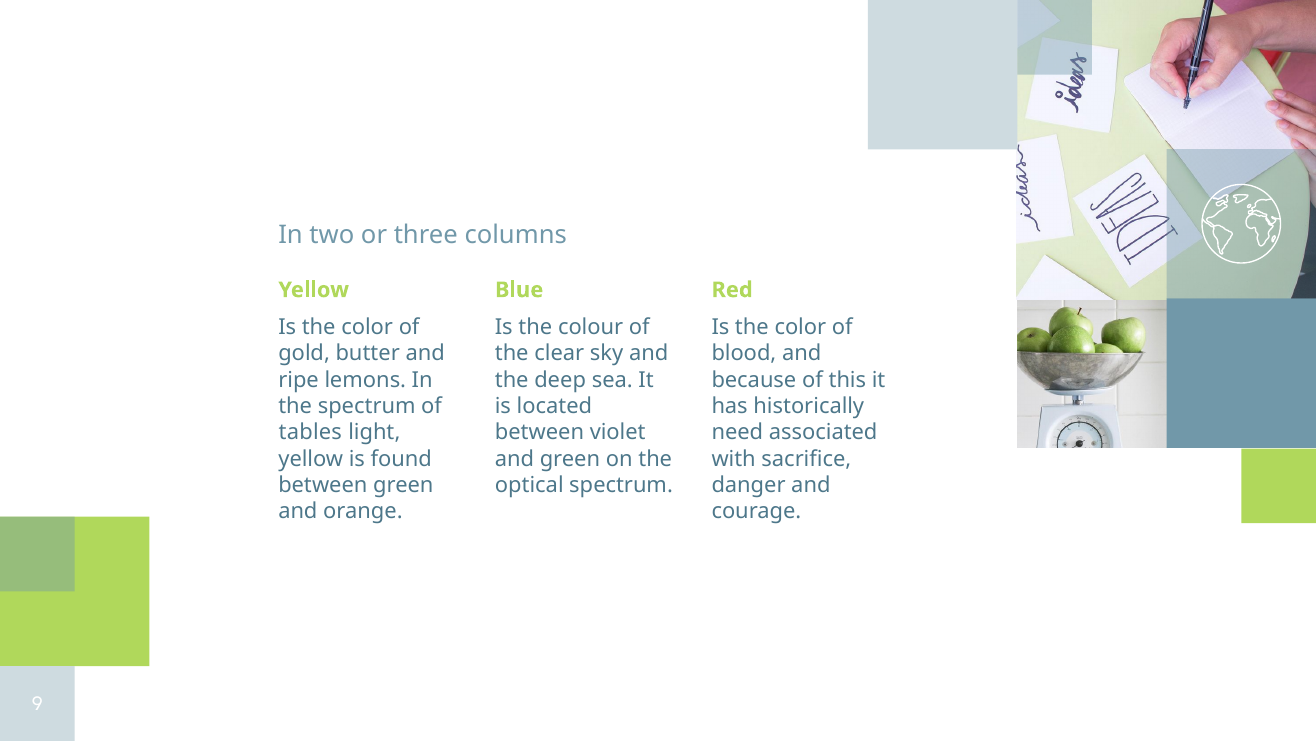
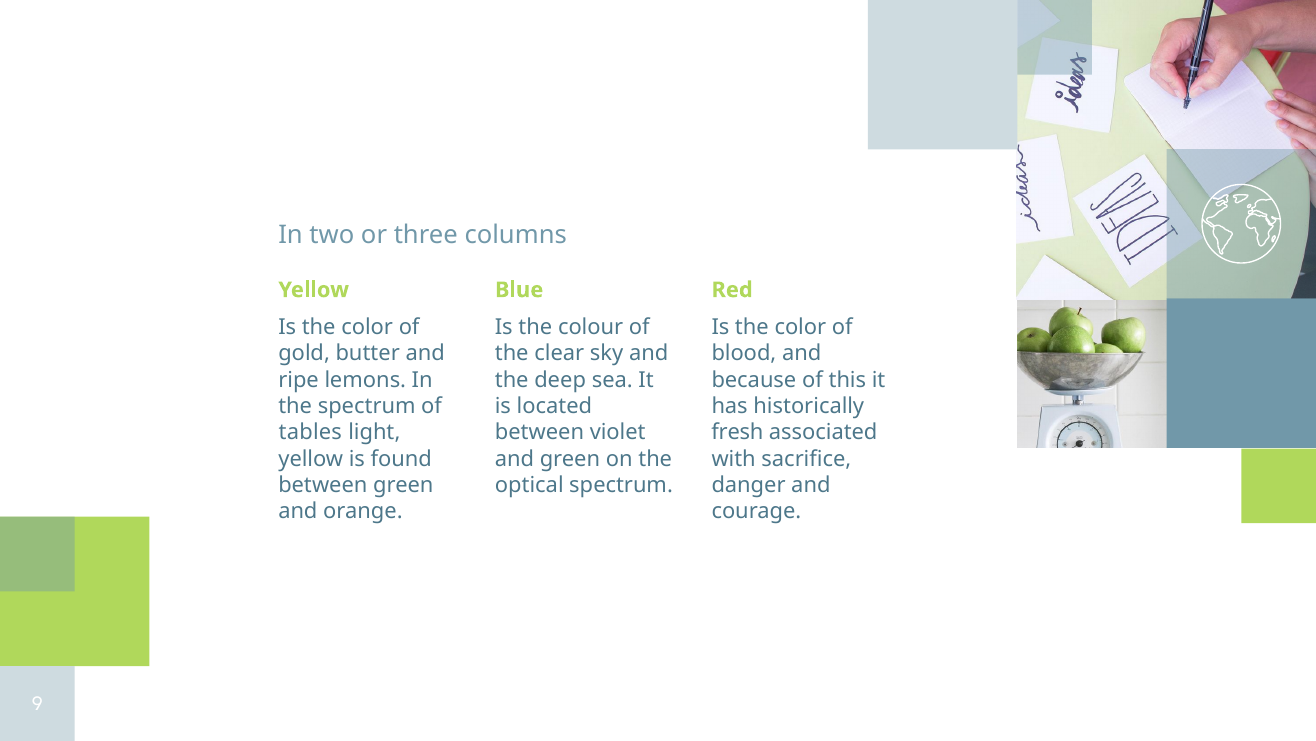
need: need -> fresh (737, 432)
